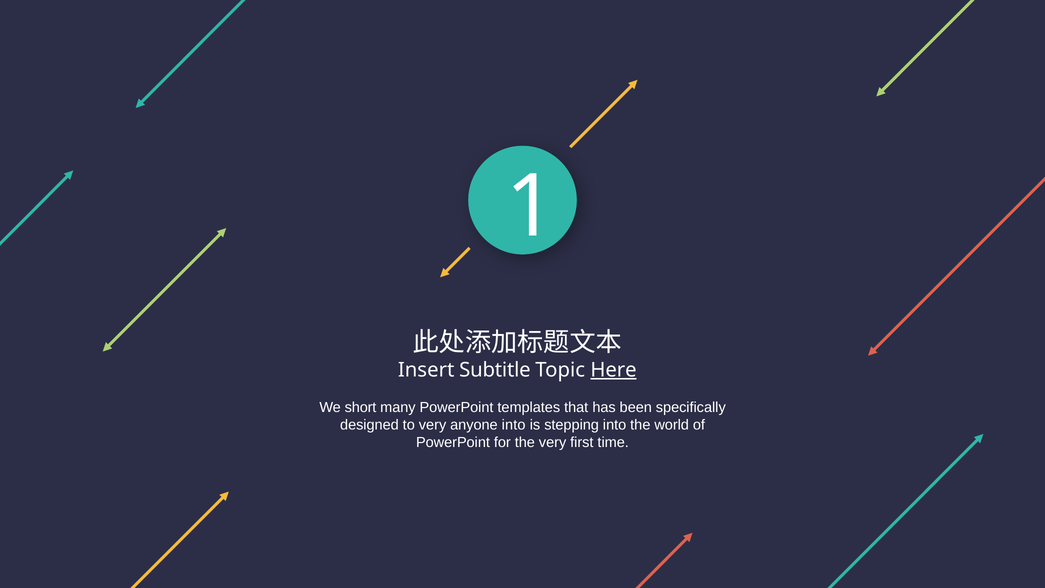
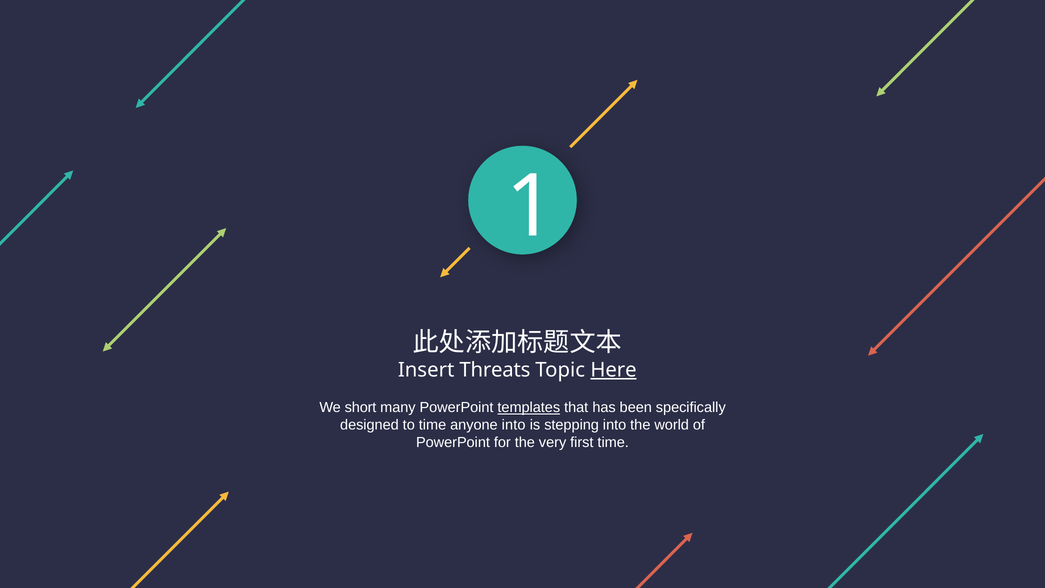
Subtitle: Subtitle -> Threats (495, 370)
templates underline: none -> present (529, 407)
to very: very -> time (433, 425)
